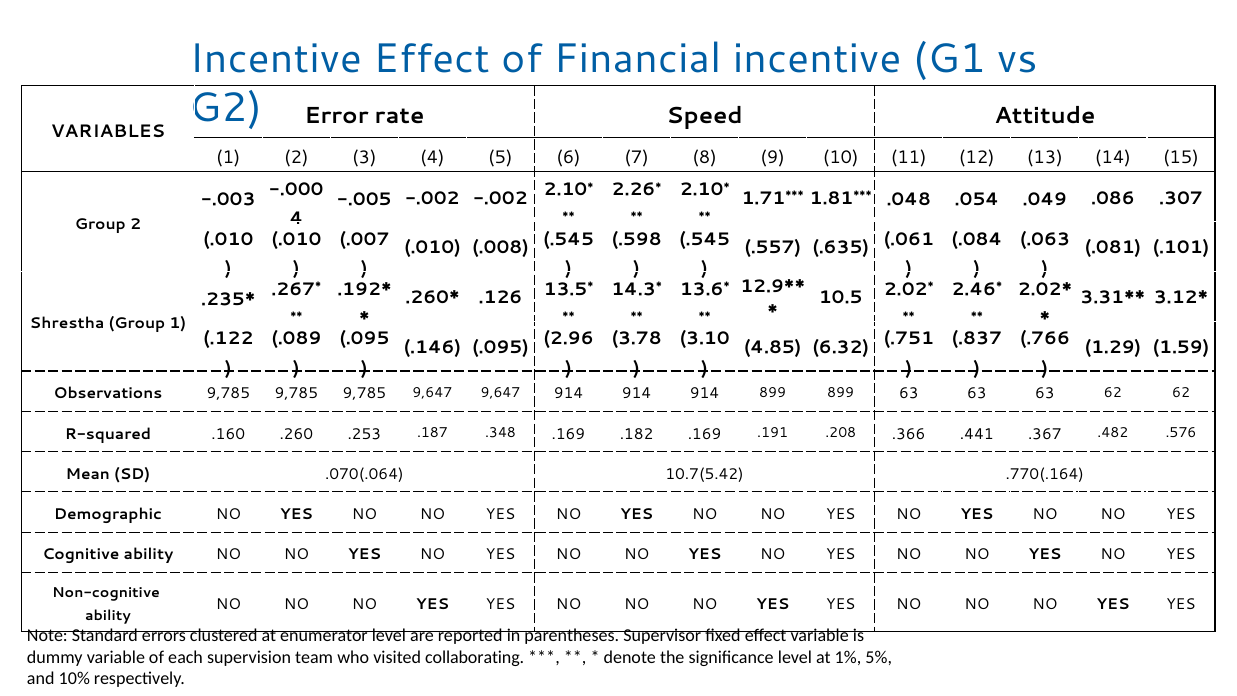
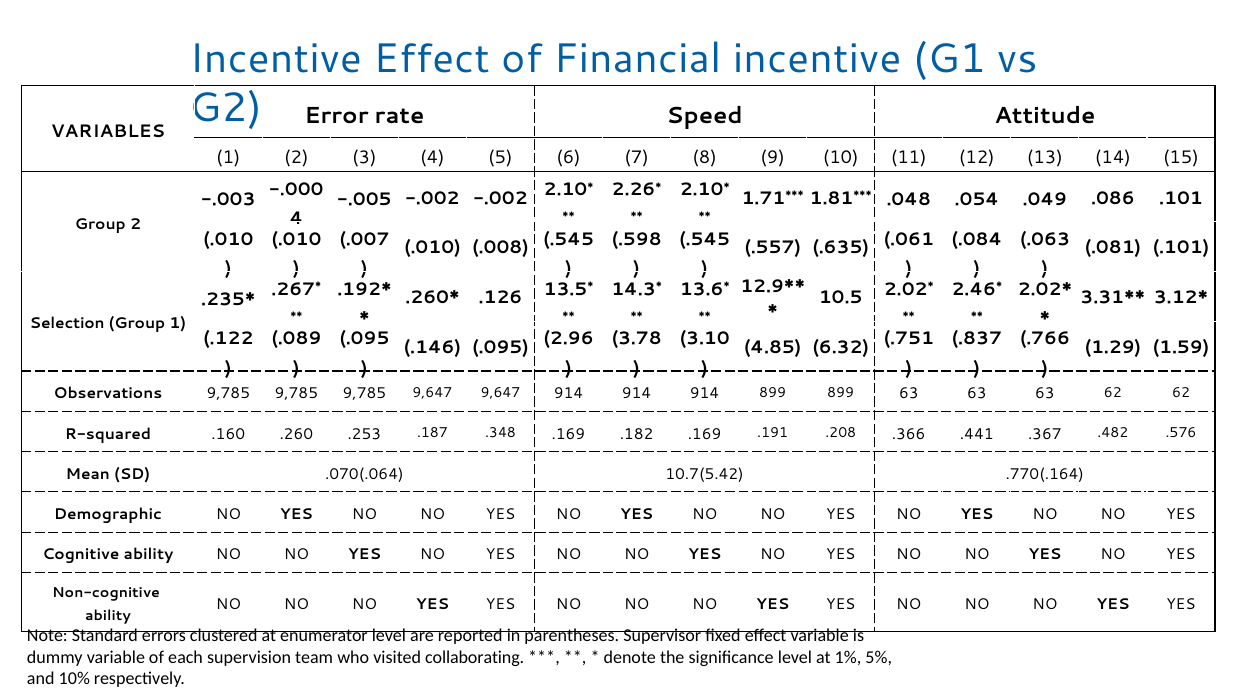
.086 .307: .307 -> .101 (1181, 198)
Shrestha: Shrestha -> Selection (67, 324)
